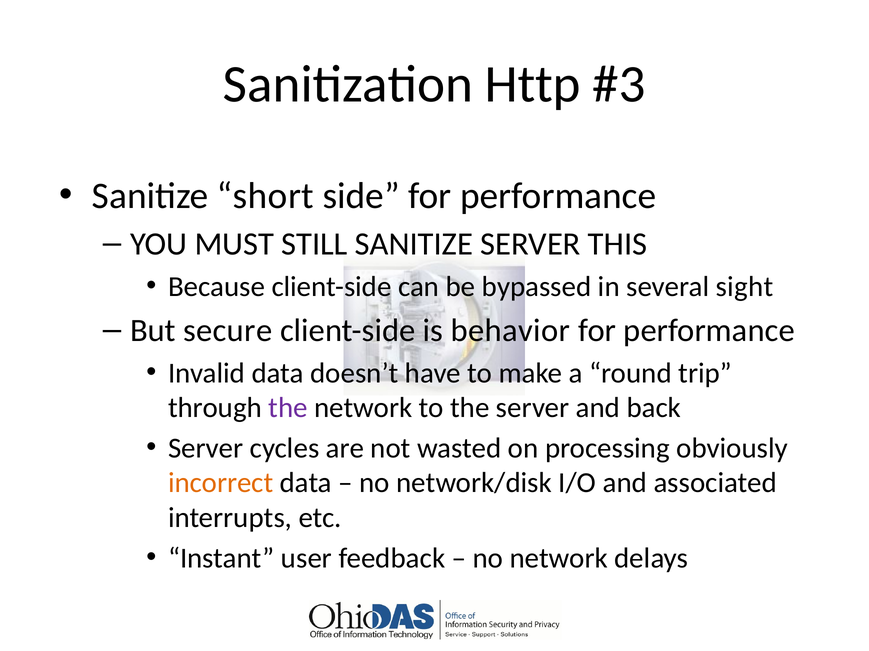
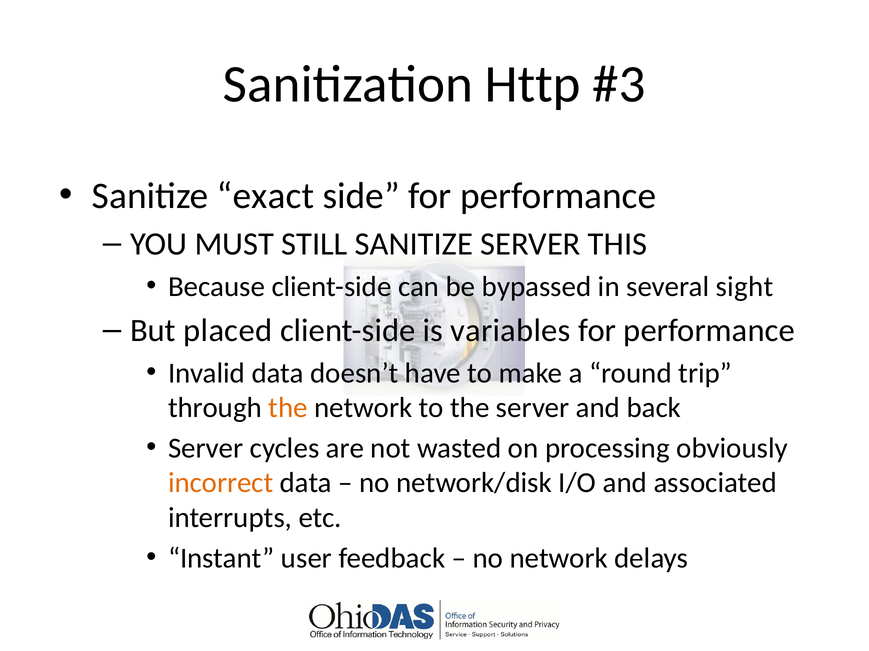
short: short -> exact (266, 196)
secure: secure -> placed (228, 331)
behavior: behavior -> variables (510, 331)
the colour: purple -> orange (288, 408)
